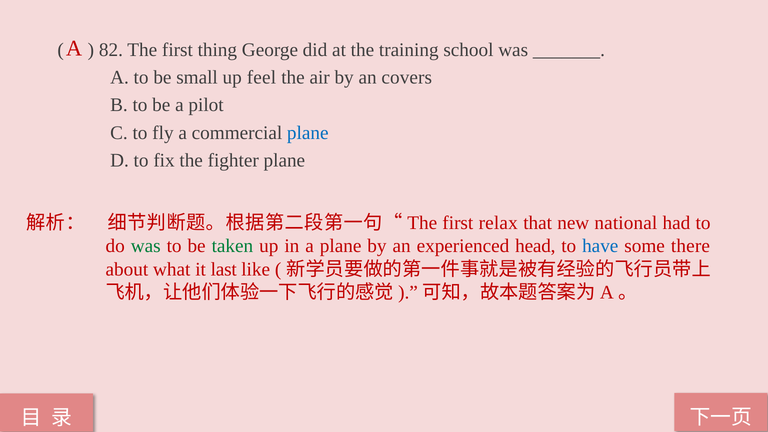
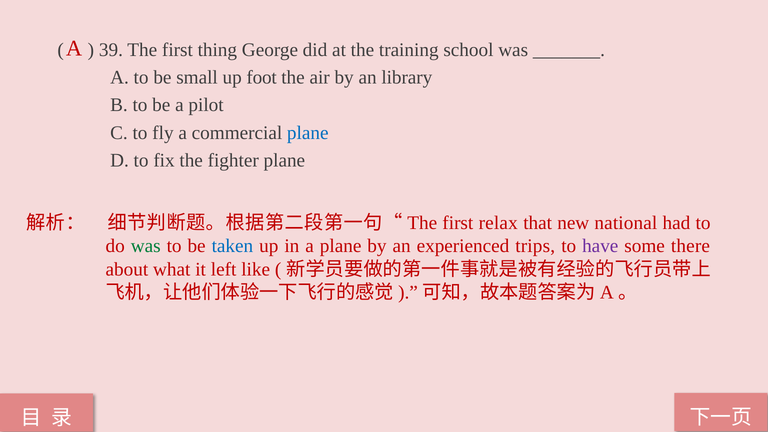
82: 82 -> 39 (111, 50)
feel: feel -> foot (262, 77)
covers: covers -> library (407, 77)
taken colour: green -> blue (232, 246)
head: head -> trips (535, 246)
have colour: blue -> purple (600, 246)
last: last -> left (224, 269)
